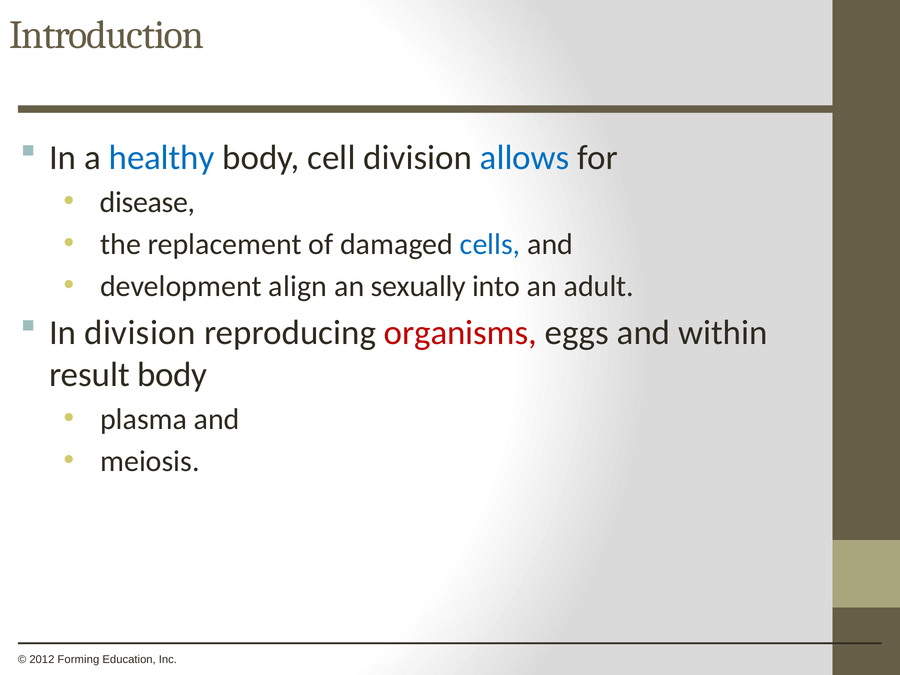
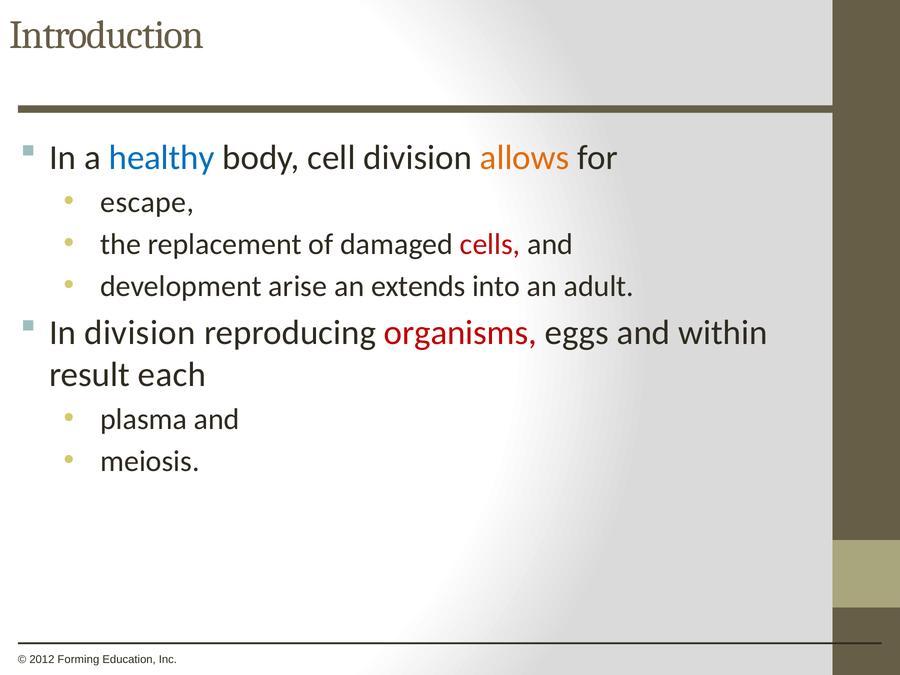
allows colour: blue -> orange (525, 157)
disease: disease -> escape (147, 202)
cells colour: blue -> red (490, 244)
align: align -> arise (298, 286)
sexually: sexually -> extends (418, 286)
result body: body -> each (172, 375)
